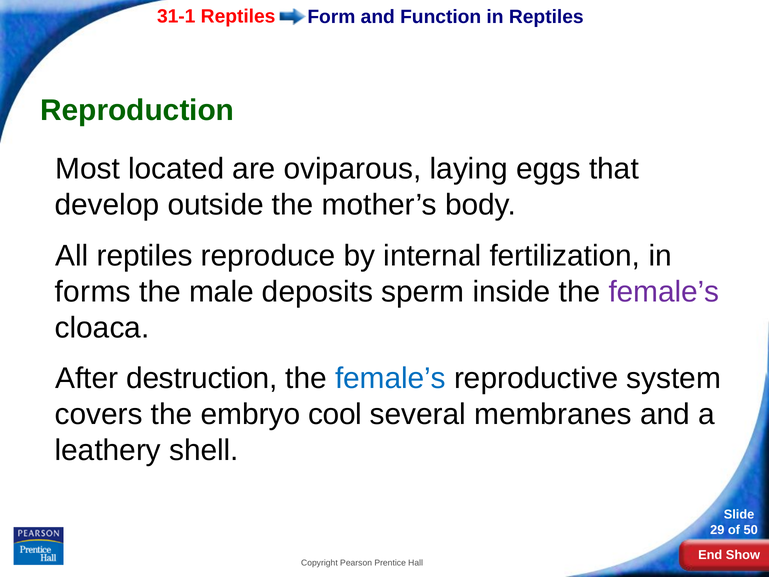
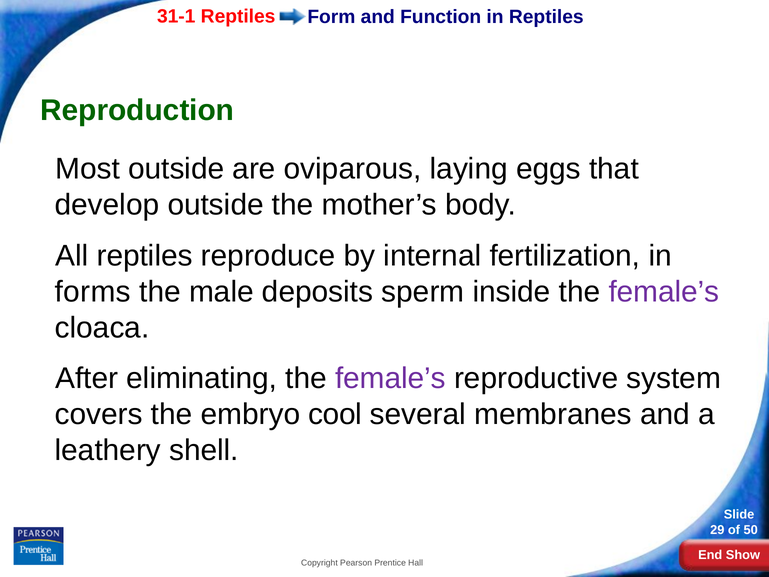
Most located: located -> outside (176, 169)
destruction: destruction -> eliminating (202, 378)
female’s colour: blue -> purple (391, 378)
